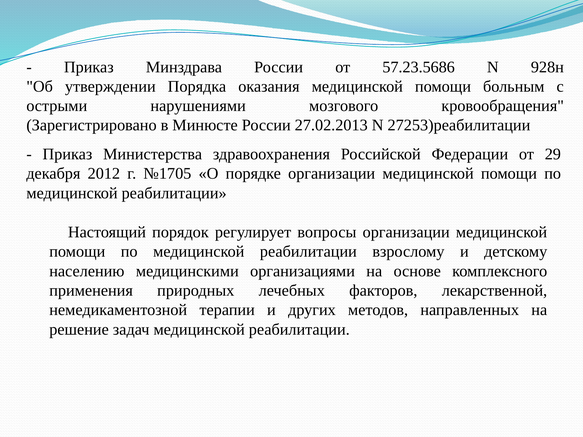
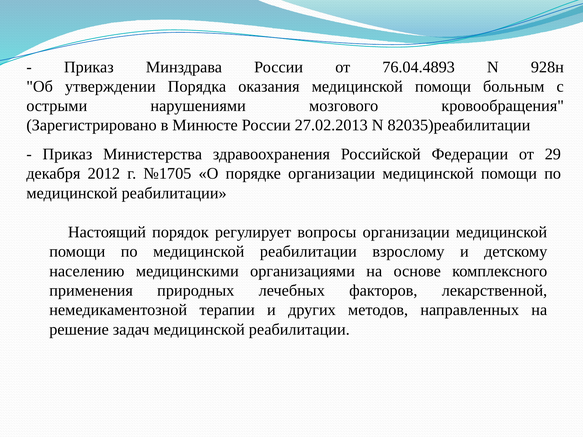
57.23.5686: 57.23.5686 -> 76.04.4893 (419, 67)
27253)реабилитации: 27253)реабилитации -> 82035)реабилитации (459, 125)
